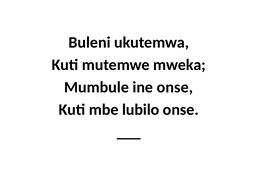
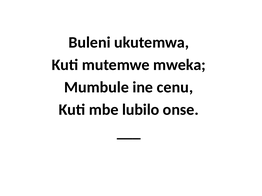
ine onse: onse -> cenu (175, 87)
